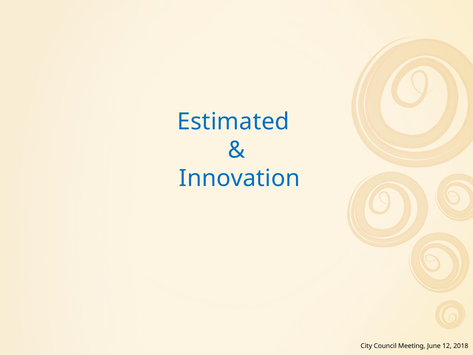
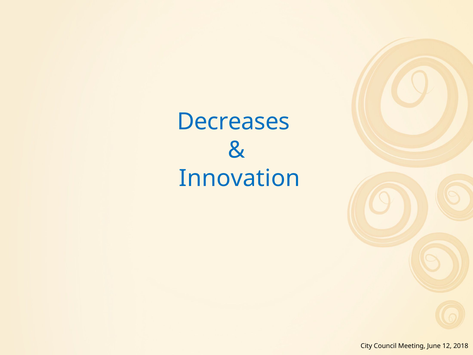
Estimated: Estimated -> Decreases (233, 121)
